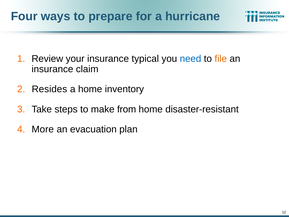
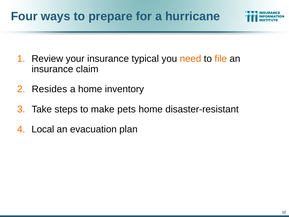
need colour: blue -> orange (190, 59)
from: from -> pets (127, 109)
More: More -> Local (43, 129)
